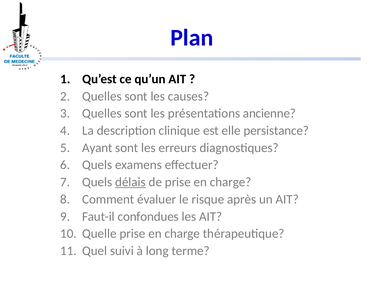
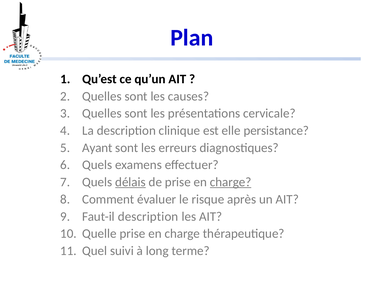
ancienne: ancienne -> cervicale (269, 113)
charge underline: none -> present (231, 182)
Faut-il confondues: confondues -> description (148, 216)
